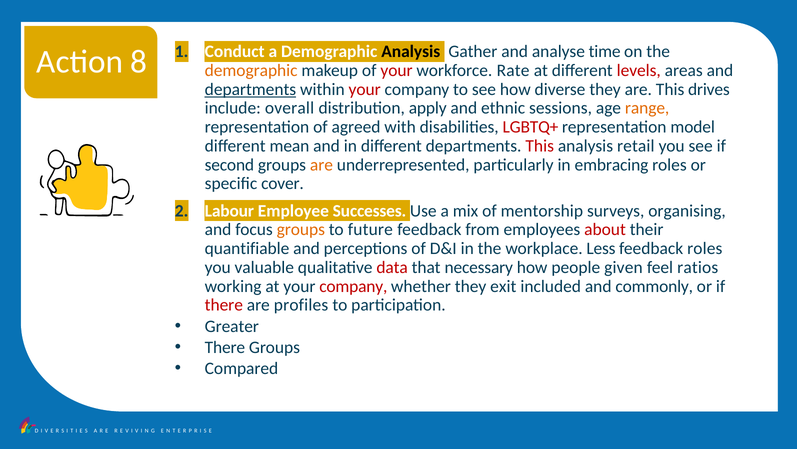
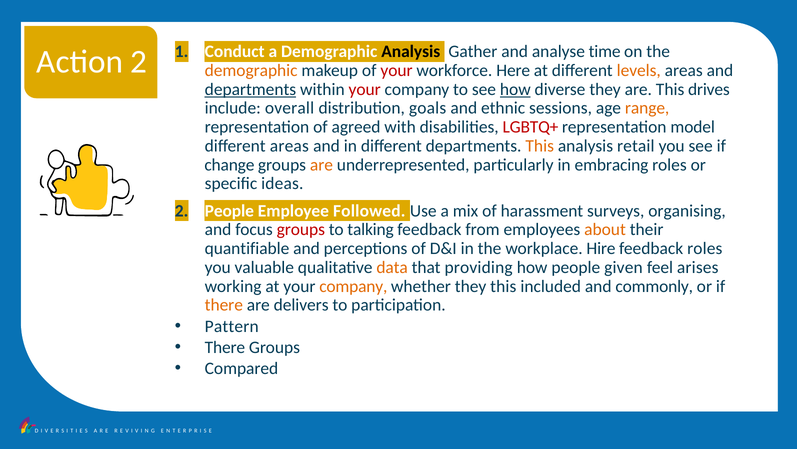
Action 8: 8 -> 2 (139, 62)
Rate: Rate -> Here (513, 70)
levels colour: red -> orange (639, 70)
how underline: none -> present (515, 89)
apply: apply -> goals (428, 108)
different mean: mean -> areas (289, 146)
This colour: red -> orange (540, 146)
second: second -> change (229, 165)
cover: cover -> ideas (282, 183)
Labour: Labour -> People (229, 210)
Successes: Successes -> Followed (369, 210)
mentorship: mentorship -> harassment (542, 210)
groups colour: orange -> red (301, 229)
future: future -> talking (371, 229)
about colour: red -> orange (605, 229)
Less: Less -> Hire (601, 248)
data colour: red -> orange (392, 267)
necessary: necessary -> providing (479, 267)
ratios: ratios -> arises (698, 267)
company colour: red -> orange (353, 286)
they exit: exit -> this (503, 286)
there colour: red -> orange (224, 305)
profiles: profiles -> delivers (301, 305)
Greater: Greater -> Pattern (232, 326)
